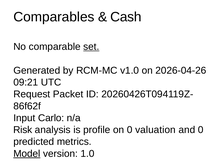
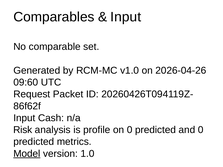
Cash: Cash -> Input (126, 17)
set underline: present -> none (91, 47)
09:21: 09:21 -> 09:60 (26, 82)
Carlo: Carlo -> Cash (51, 118)
on 0 valuation: valuation -> predicted (155, 130)
